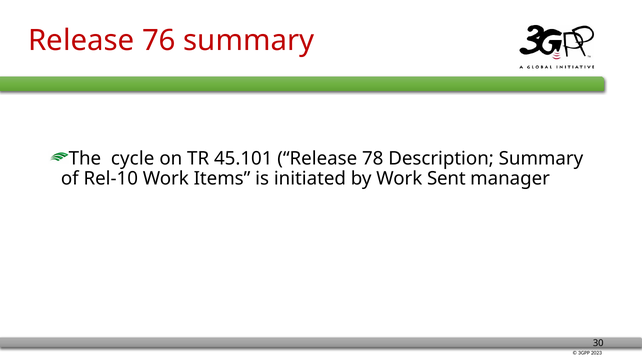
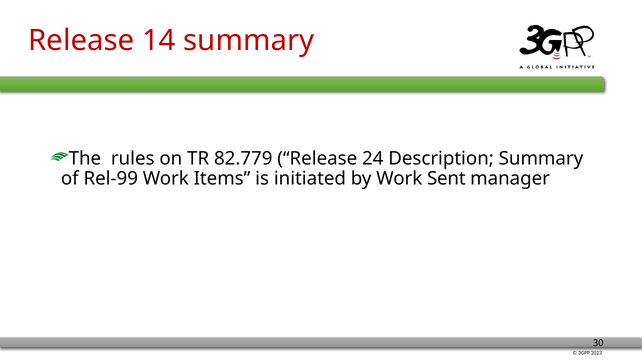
76: 76 -> 14 (159, 41)
cycle: cycle -> rules (133, 159)
45.101: 45.101 -> 82.779 (243, 159)
78: 78 -> 24 (373, 159)
Rel-10: Rel-10 -> Rel-99 (111, 179)
